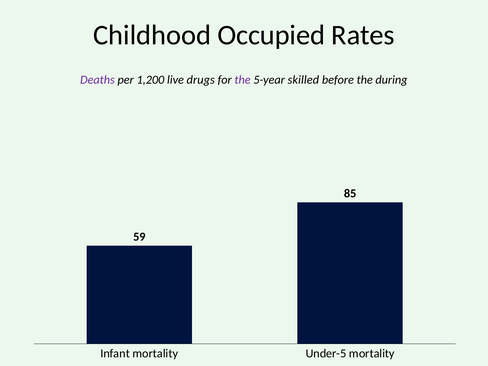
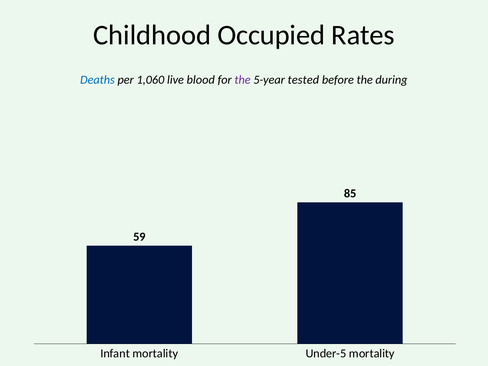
Deaths colour: purple -> blue (97, 80)
1,200: 1,200 -> 1,060 (150, 80)
drugs: drugs -> blood (201, 80)
skilled: skilled -> tested (303, 80)
